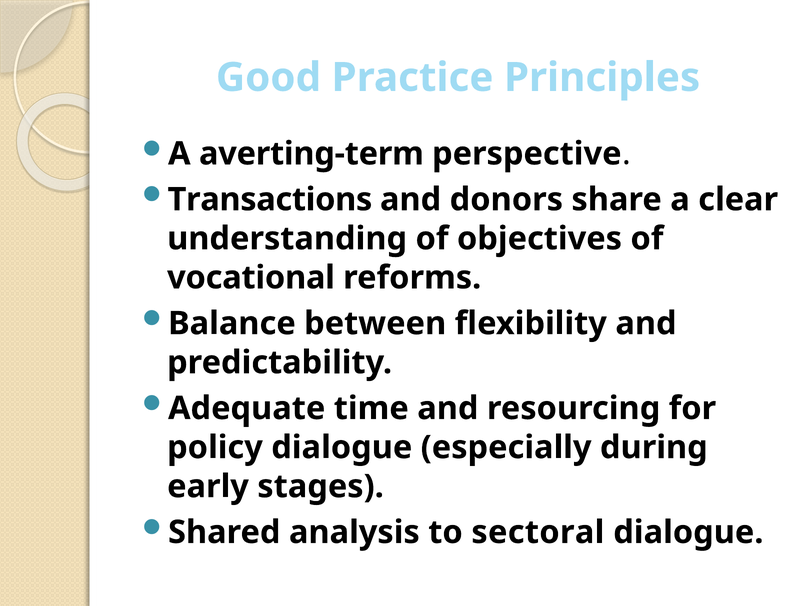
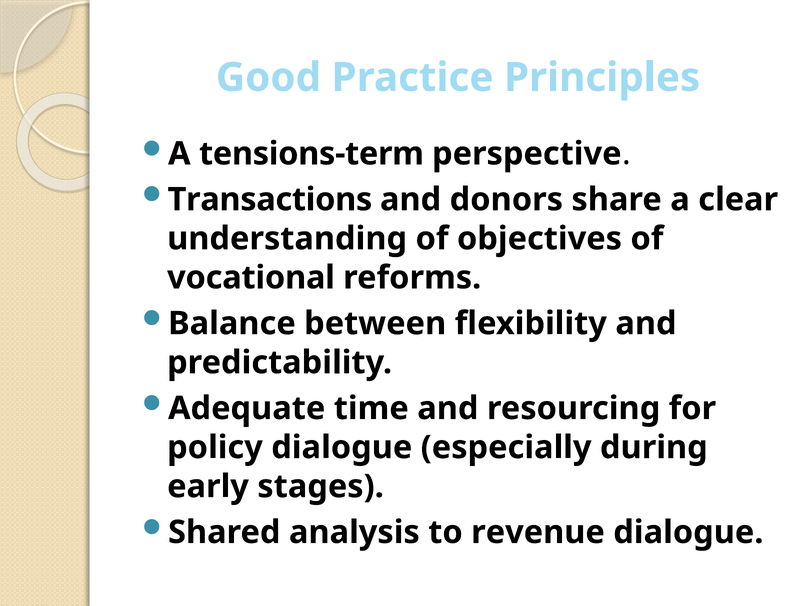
averting-term: averting-term -> tensions-term (311, 154)
sectoral: sectoral -> revenue (538, 532)
